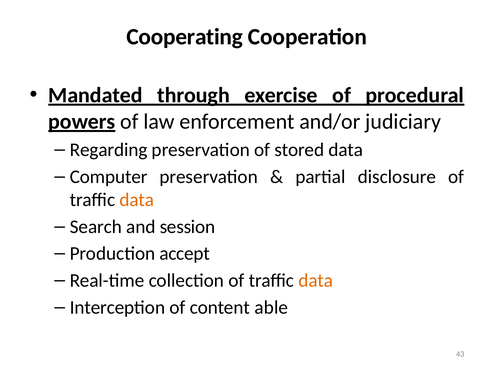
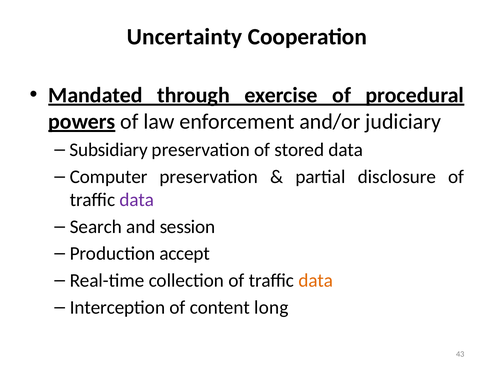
Cooperating: Cooperating -> Uncertainty (185, 37)
Regarding: Regarding -> Subsidiary (109, 150)
data colour: orange -> purple (137, 200)
able: able -> long (271, 307)
